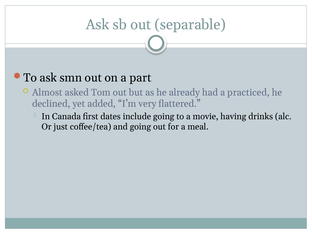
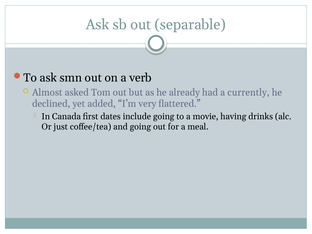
part: part -> verb (141, 78)
practiced: practiced -> currently (248, 92)
